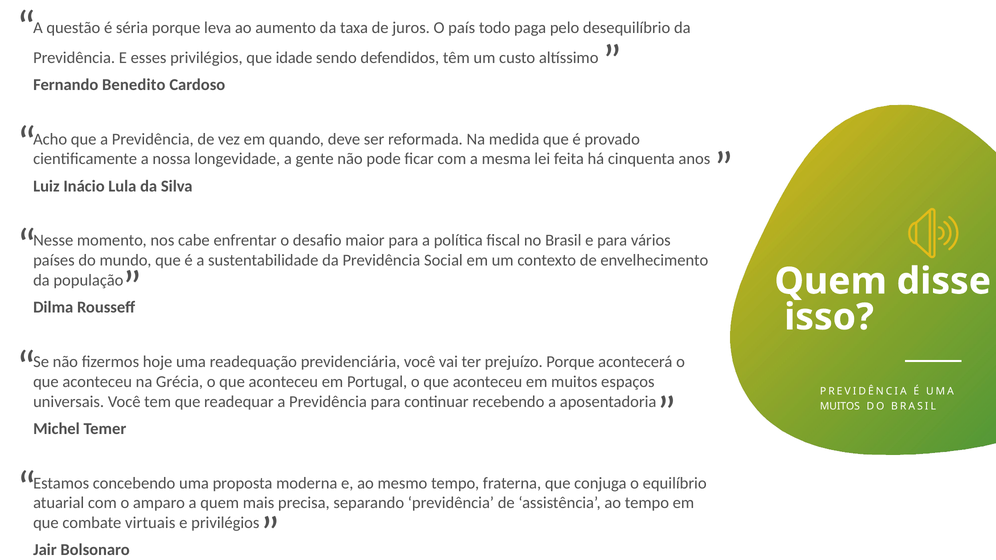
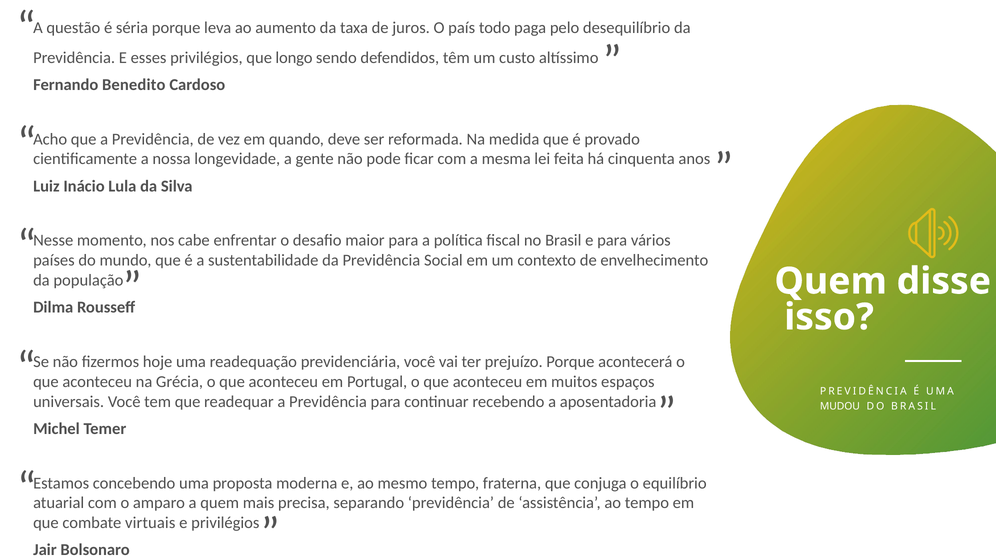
idade: idade -> longo (294, 58)
MUITOS: MUITOS -> MUDOU (840, 406)
